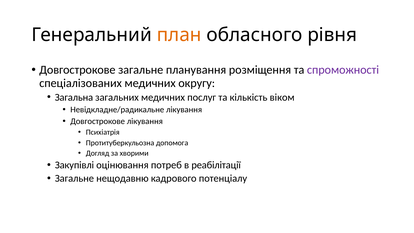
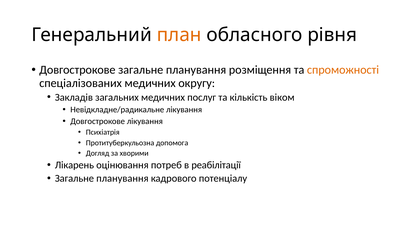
спроможності colour: purple -> orange (343, 70)
Загальна: Загальна -> Закладів (74, 97)
Закупівлі: Закупівлі -> Лікарень (74, 165)
нещодавню: нещодавню -> планування (122, 178)
